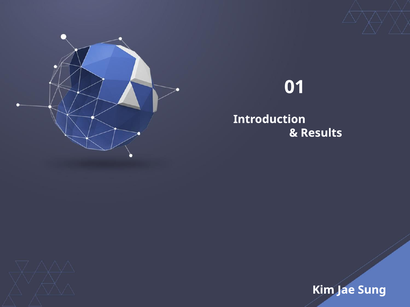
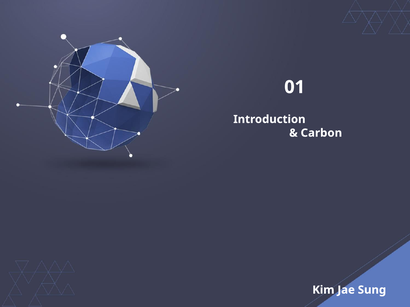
Results: Results -> Carbon (321, 133)
